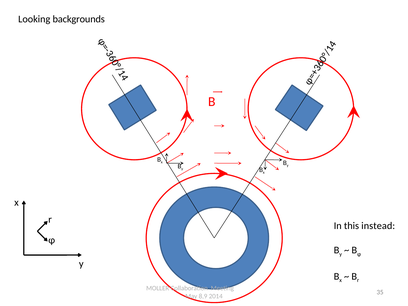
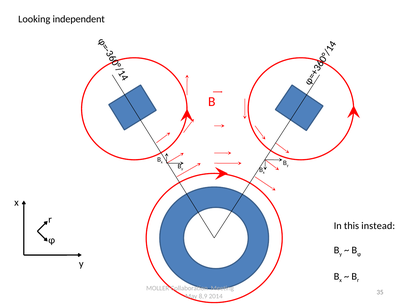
backgrounds: backgrounds -> independent (79, 19)
